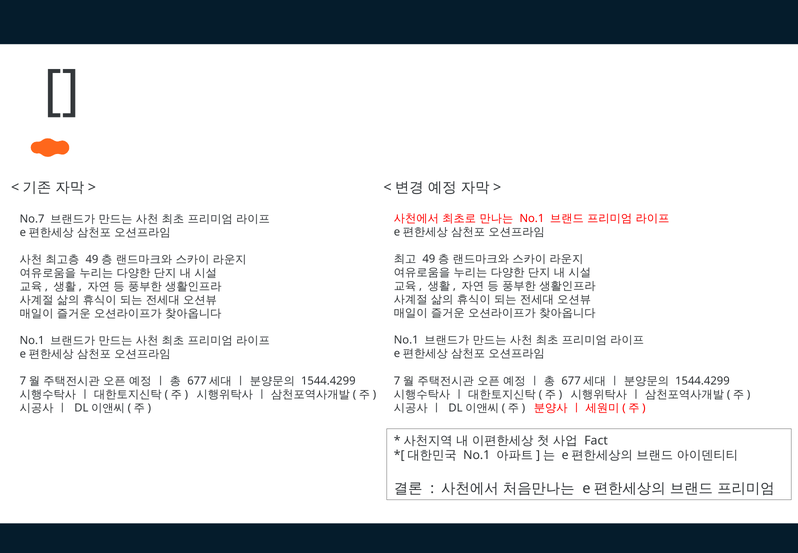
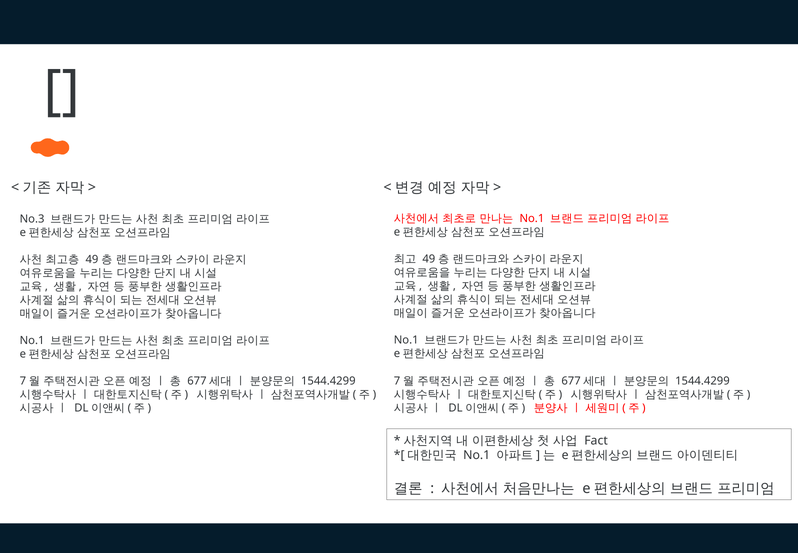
No.7: No.7 -> No.3 (32, 219)
